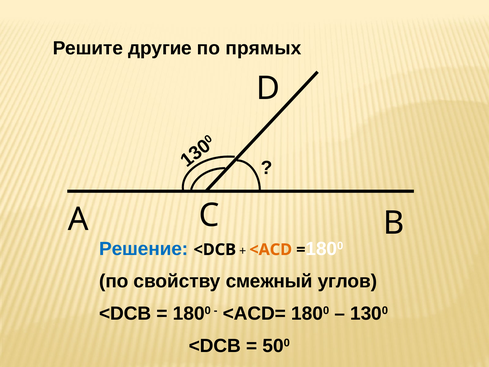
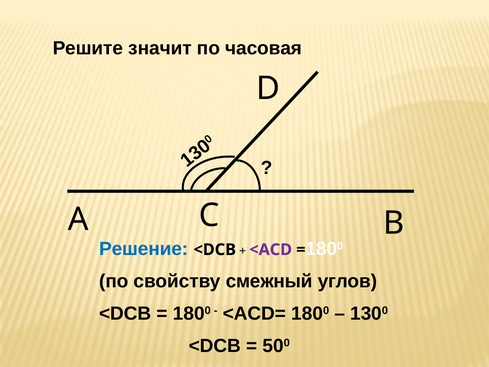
другие: другие -> значит (160, 48)
прямых: прямых -> часовая (264, 48)
<ACD colour: orange -> purple (271, 249)
